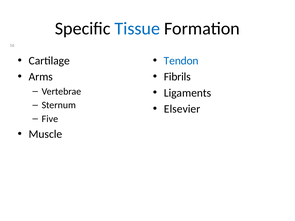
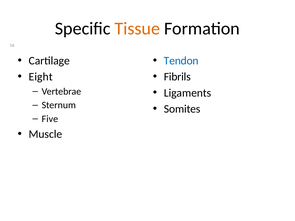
Tissue colour: blue -> orange (137, 29)
Arms: Arms -> Eight (41, 77)
Elsevier: Elsevier -> Somites (182, 109)
